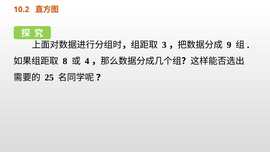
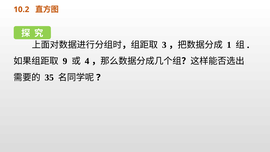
9: 9 -> 1 (229, 45)
8: 8 -> 9 (65, 61)
25: 25 -> 35 (49, 77)
